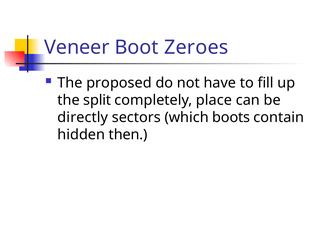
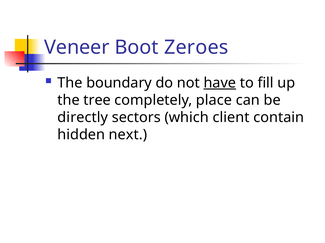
proposed: proposed -> boundary (119, 83)
have underline: none -> present (220, 83)
split: split -> tree (97, 100)
boots: boots -> client (231, 118)
then: then -> next (128, 135)
